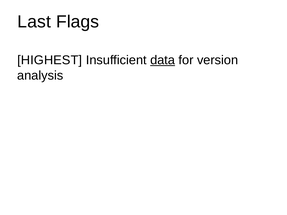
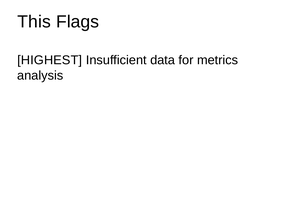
Last: Last -> This (34, 22)
data underline: present -> none (163, 60)
version: version -> metrics (218, 60)
